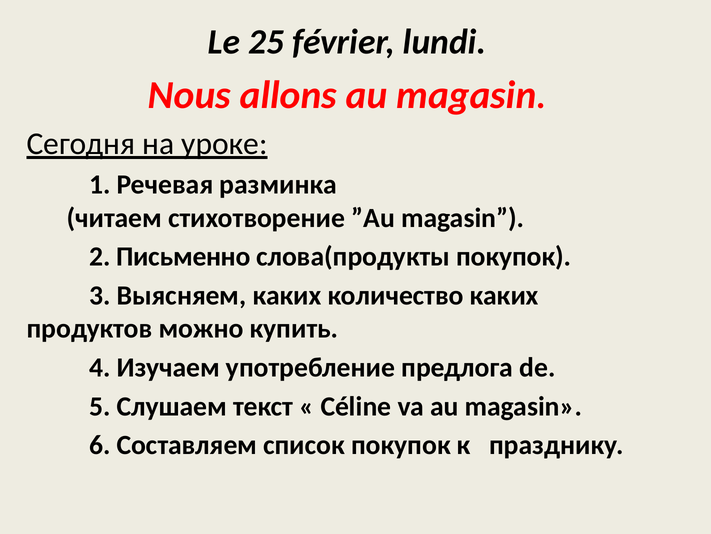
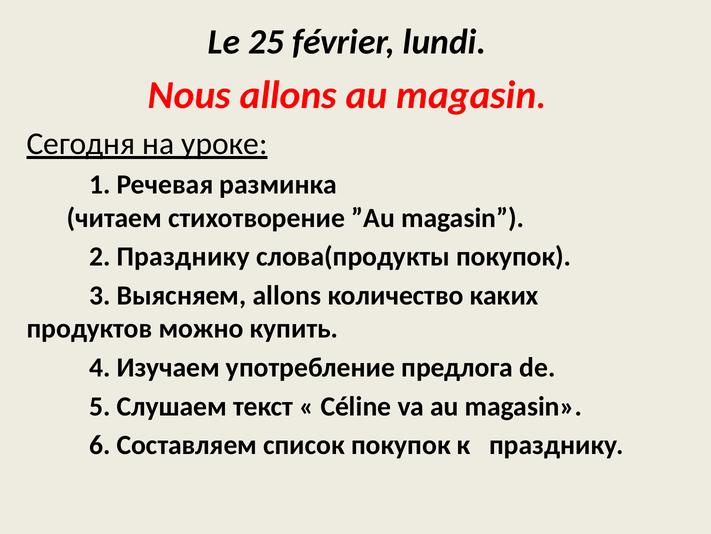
2 Письменно: Письменно -> Празднику (183, 256)
Выясняем каких: каких -> allons (287, 295)
